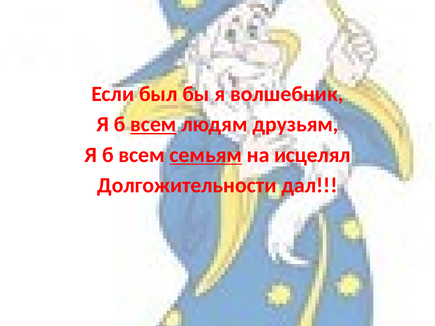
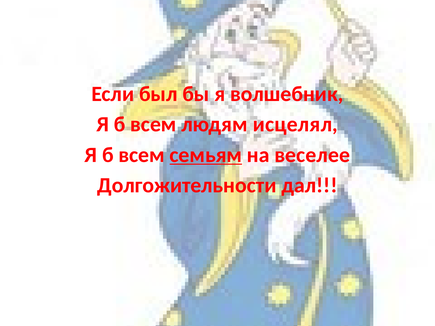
всем underline: present -> none (153, 125)
друзьям: друзьям -> исцелял (295, 125)
исцелял: исцелял -> веселее (312, 155)
